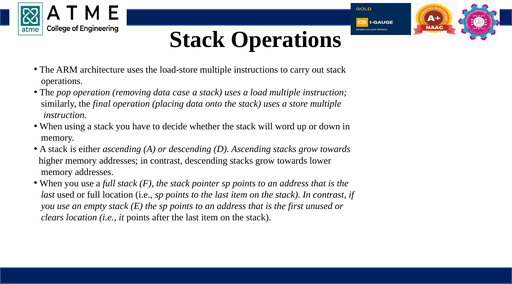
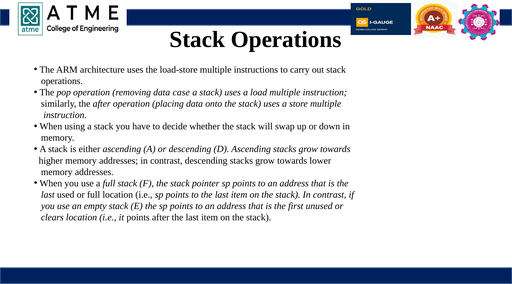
the final: final -> after (102, 104)
word: word -> swap (285, 127)
